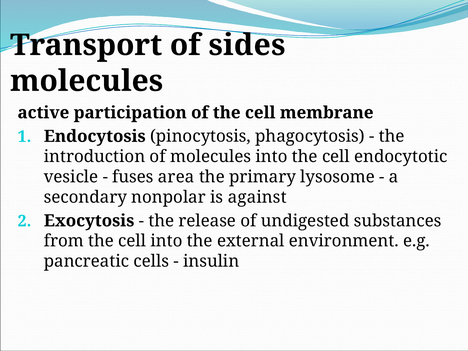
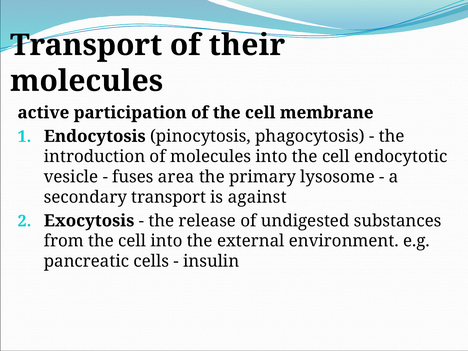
sides: sides -> their (247, 45)
secondary nonpolar: nonpolar -> transport (169, 197)
